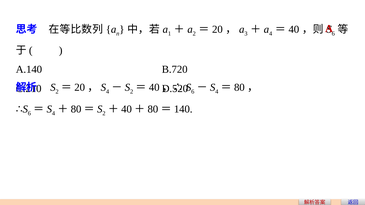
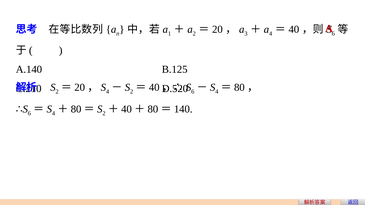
B.720: B.720 -> B.125 (175, 70)
